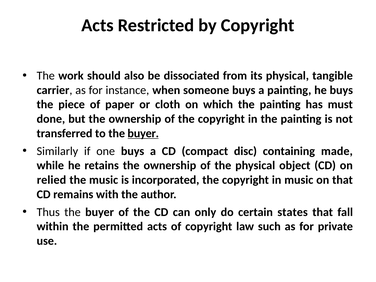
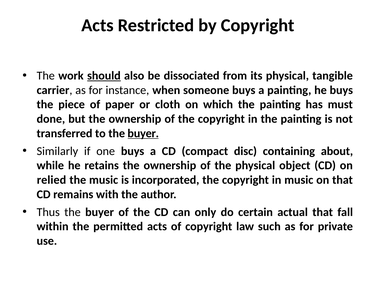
should underline: none -> present (104, 76)
made: made -> about (337, 151)
states: states -> actual (293, 212)
